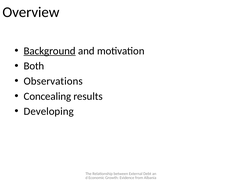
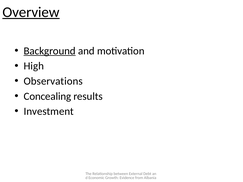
Overview underline: none -> present (31, 12)
Both: Both -> High (34, 66)
Developing: Developing -> Investment (49, 112)
